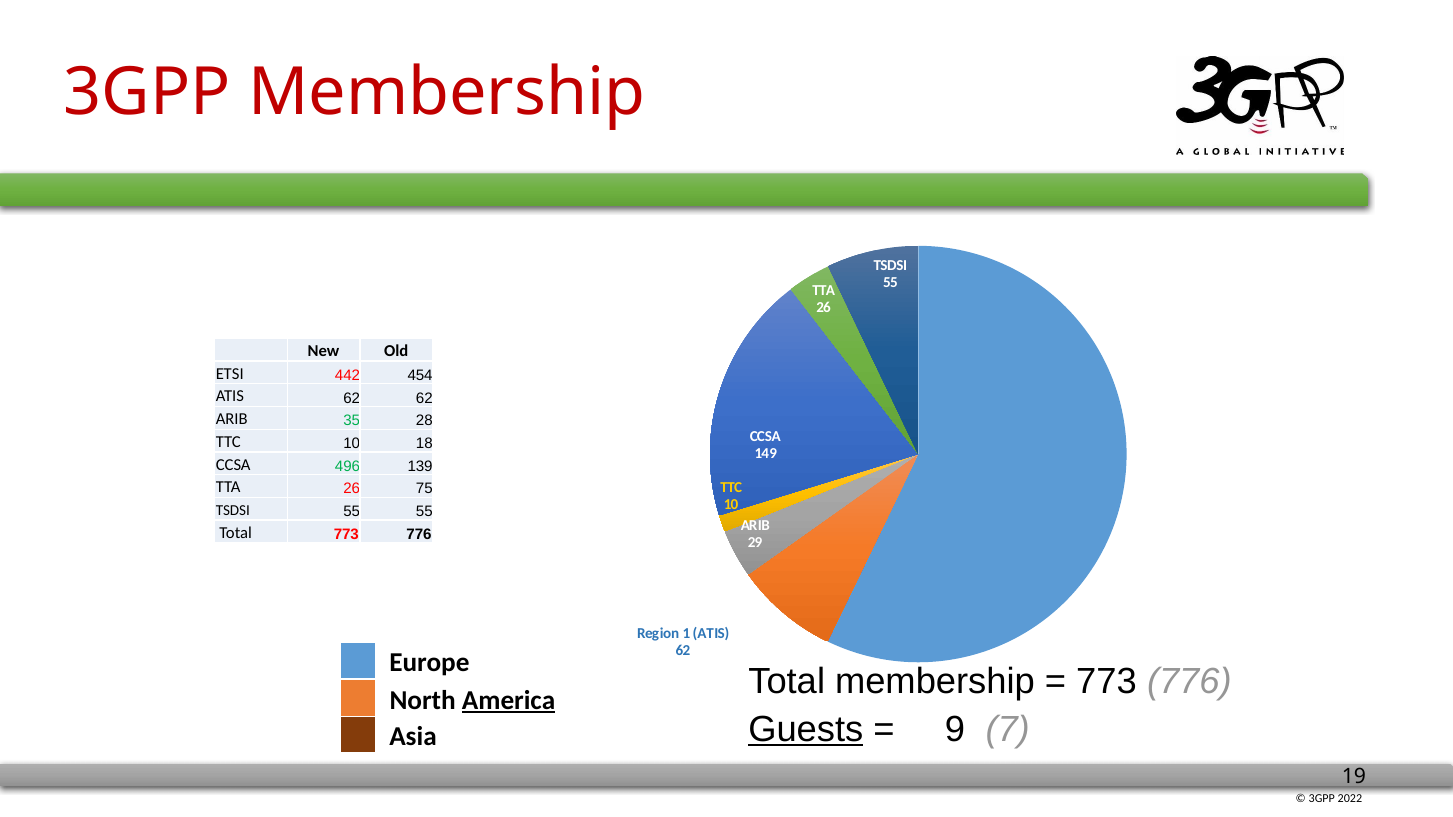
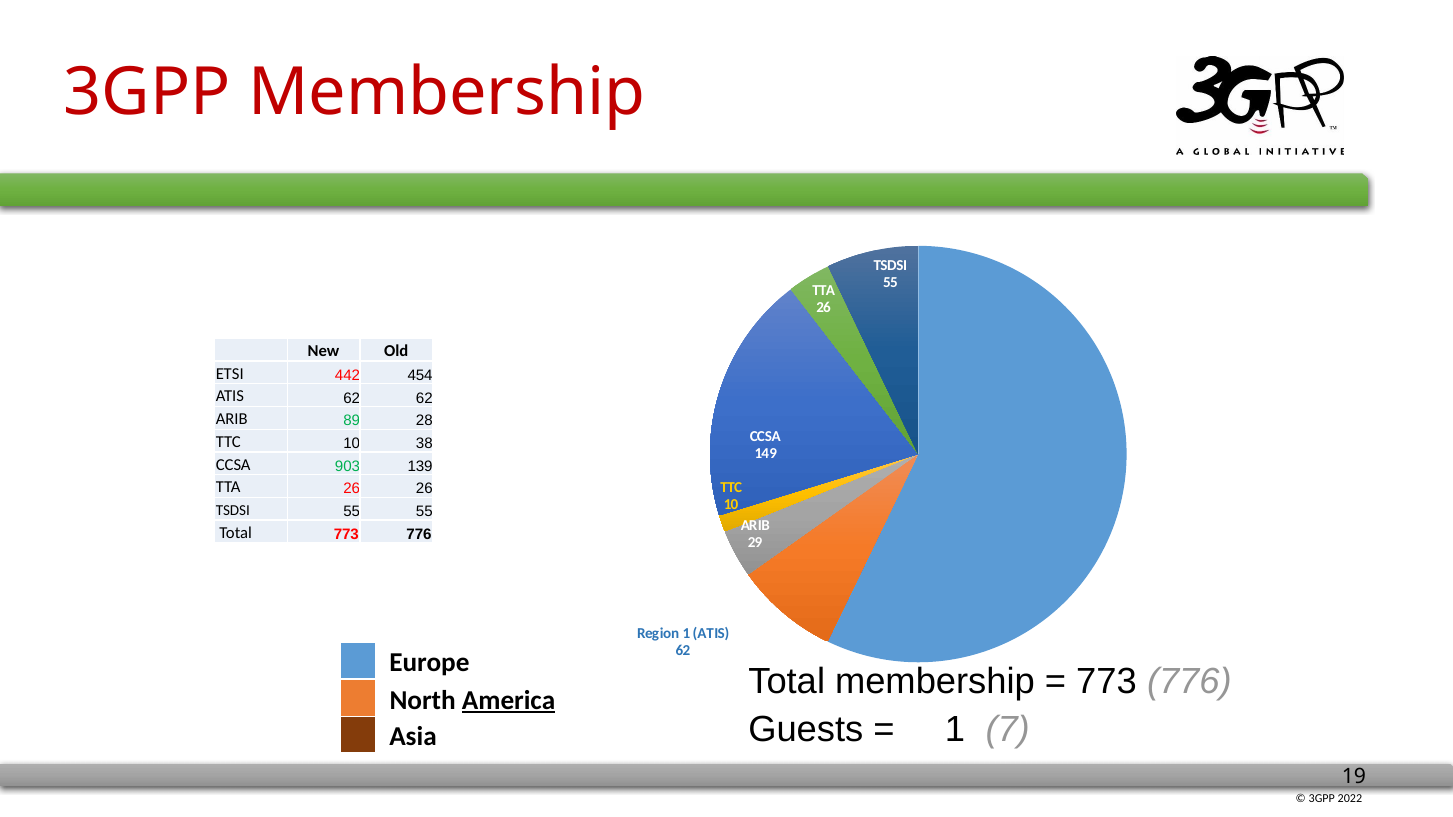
35: 35 -> 89 (352, 421)
18: 18 -> 38 (424, 444)
496: 496 -> 903 (347, 466)
26 75: 75 -> 26 (424, 489)
Guests underline: present -> none (806, 730)
9: 9 -> 1 (955, 730)
